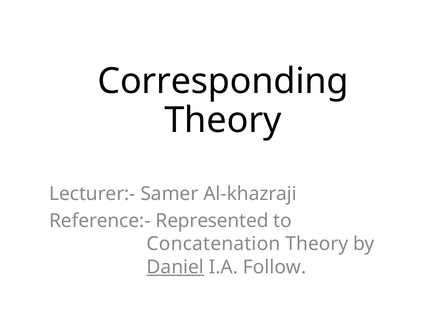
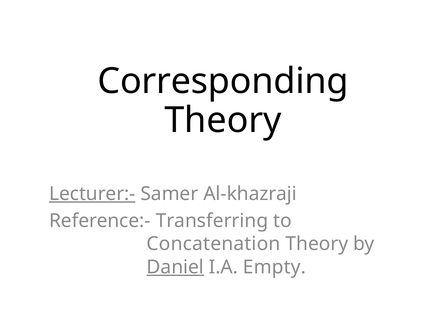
Lecturer:- underline: none -> present (92, 194)
Represented: Represented -> Transferring (212, 221)
Follow: Follow -> Empty (274, 267)
